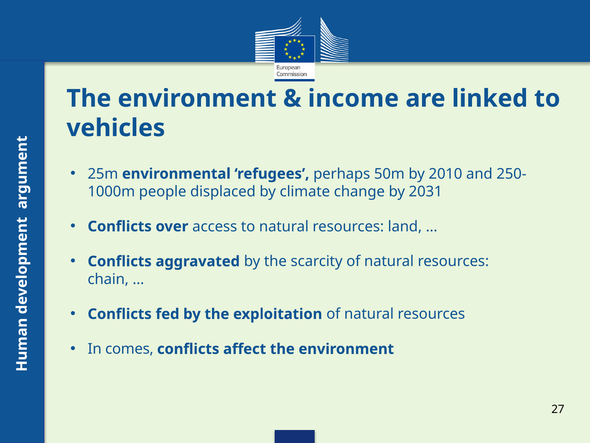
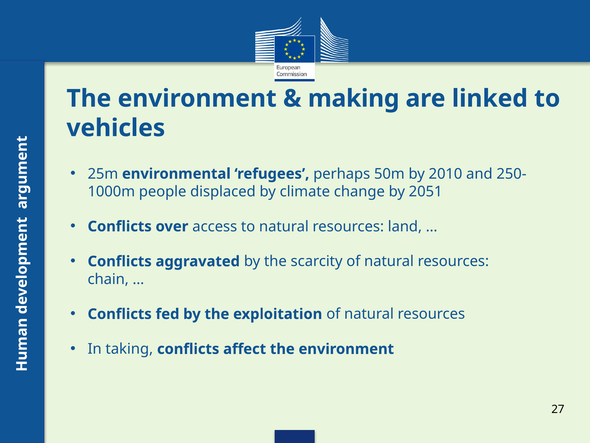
income: income -> making (354, 98)
2031: 2031 -> 2051 (426, 191)
comes: comes -> taking (129, 349)
